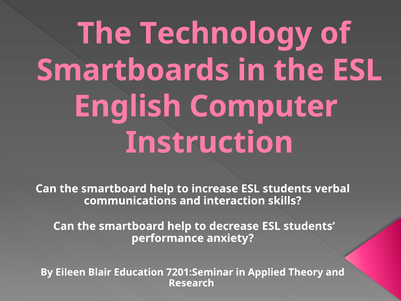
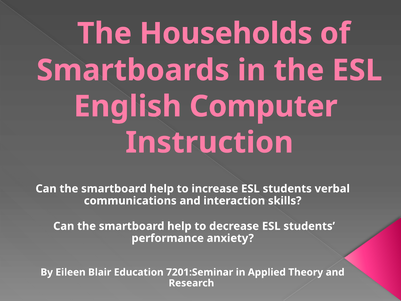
Technology: Technology -> Households (226, 34)
